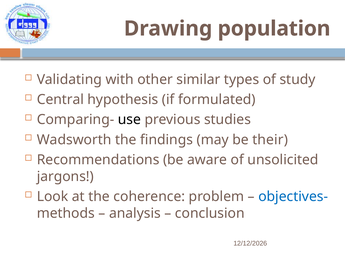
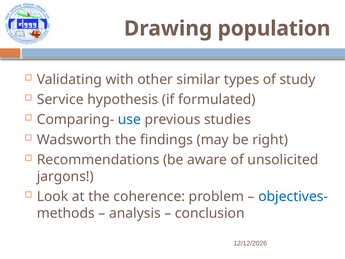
Central: Central -> Service (60, 99)
use colour: black -> blue (129, 120)
their: their -> right (270, 140)
